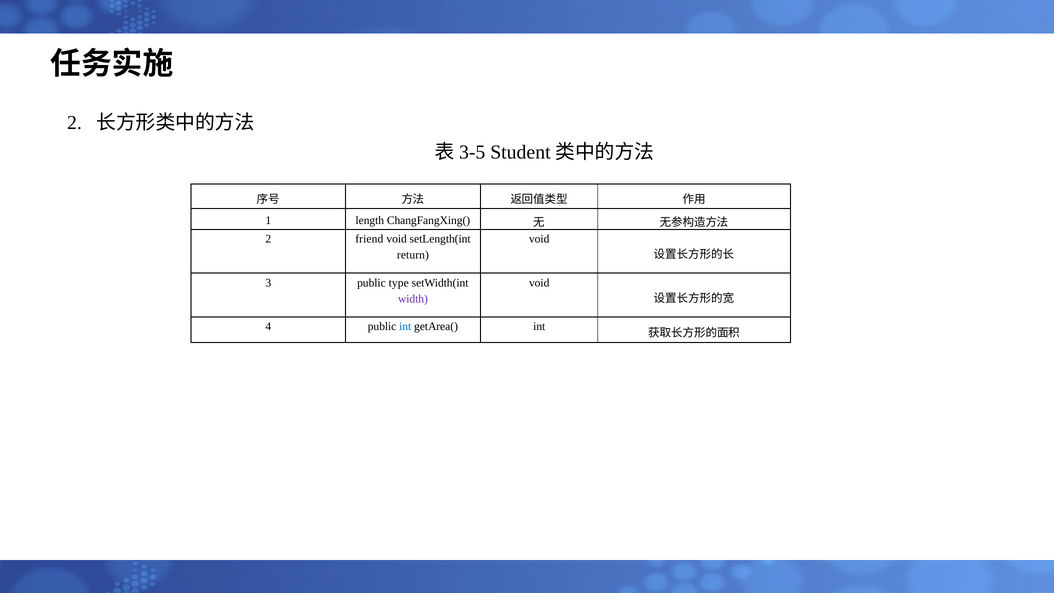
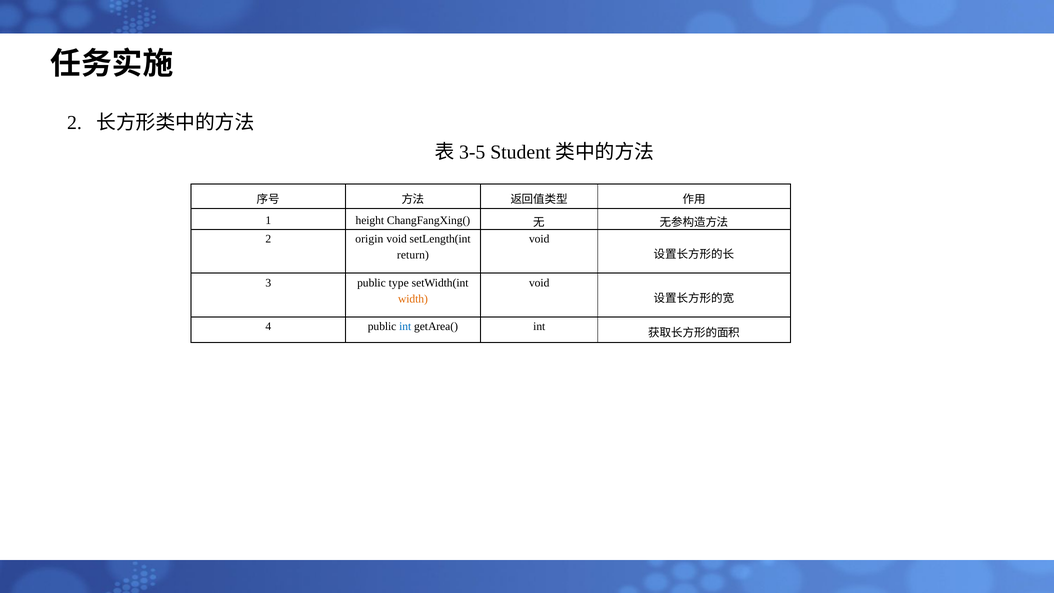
length: length -> height (370, 221)
friend: friend -> origin (369, 239)
width colour: purple -> orange (413, 299)
